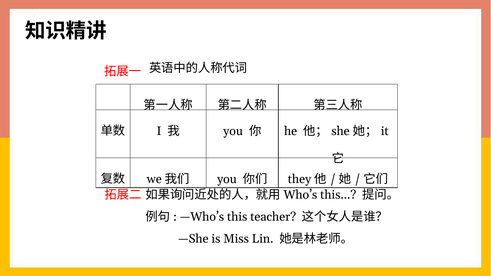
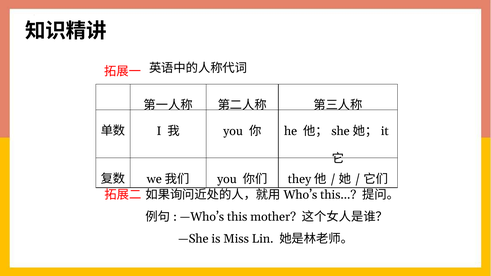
teacher: teacher -> mother (273, 217)
